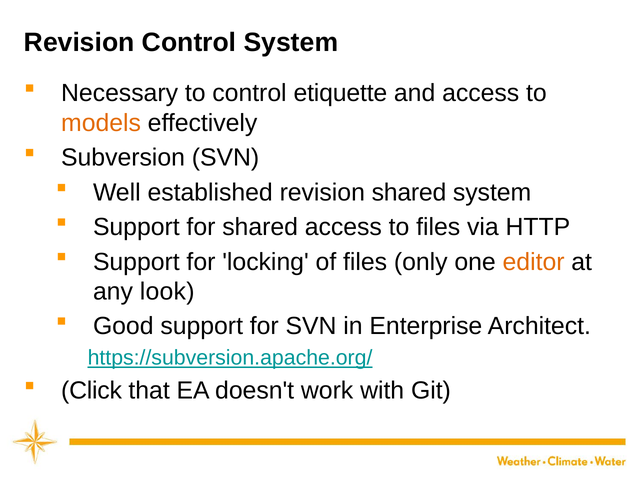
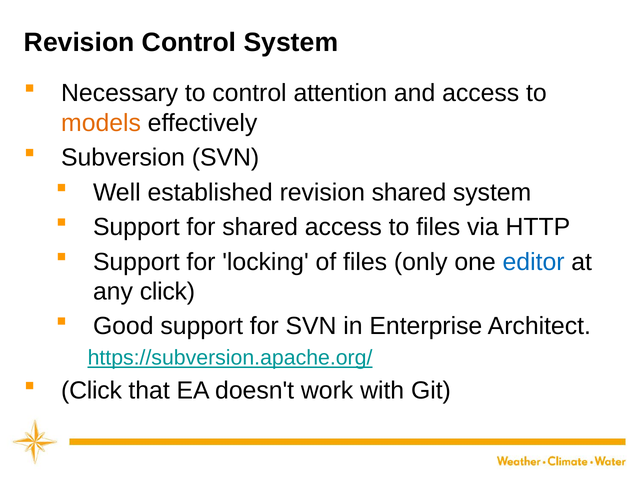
etiquette: etiquette -> attention (340, 93)
editor colour: orange -> blue (534, 262)
any look: look -> click (167, 292)
